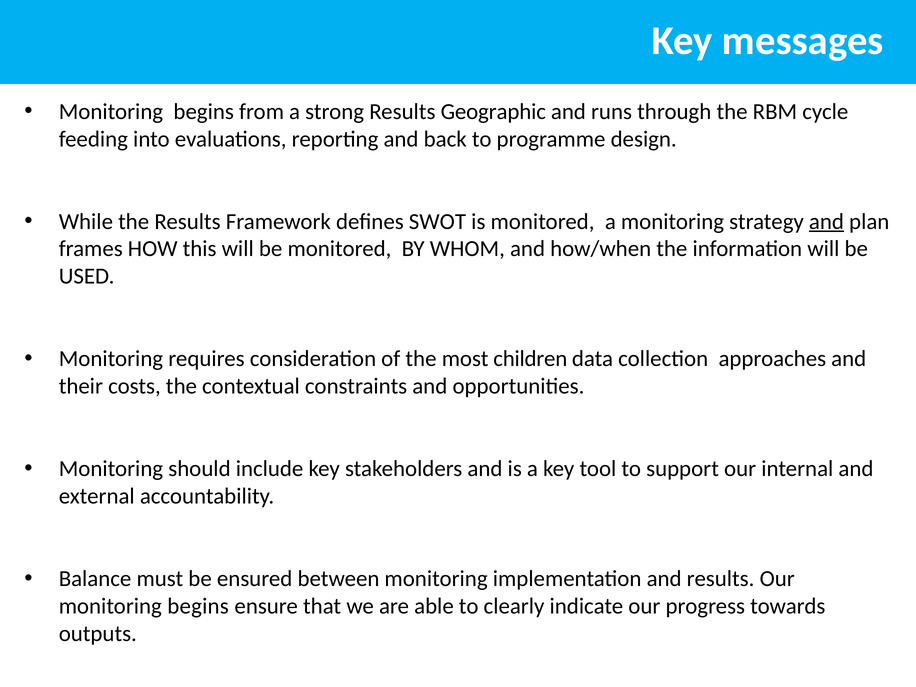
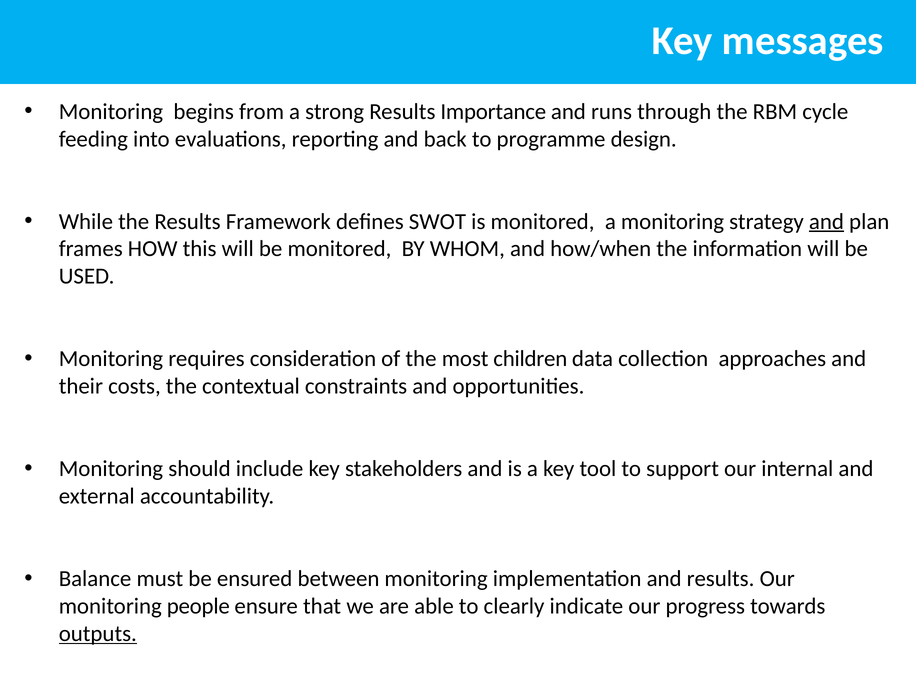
Geographic: Geographic -> Importance (493, 112)
begins: begins -> people (198, 606)
outputs underline: none -> present (98, 634)
